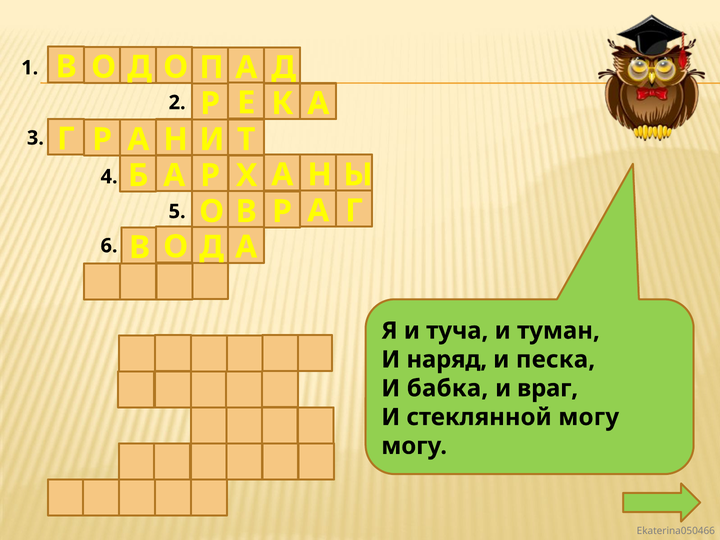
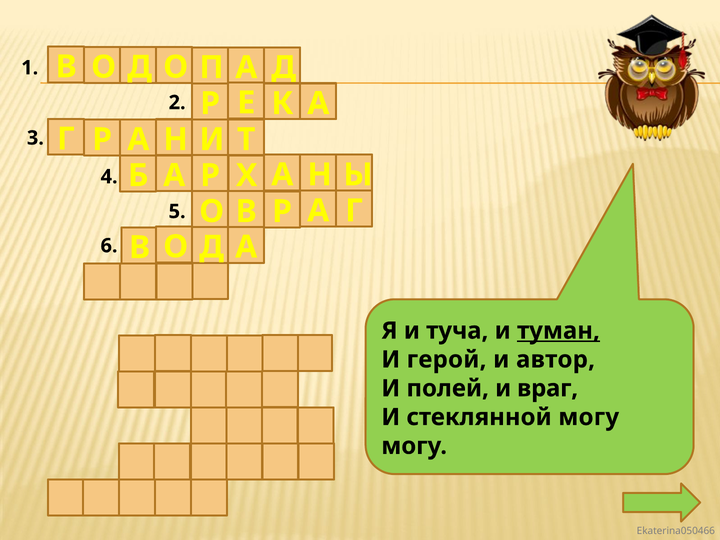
туман underline: none -> present (558, 331)
наряд: наряд -> герой (447, 360)
песка: песка -> автор (556, 360)
бабка: бабка -> полей (448, 388)
